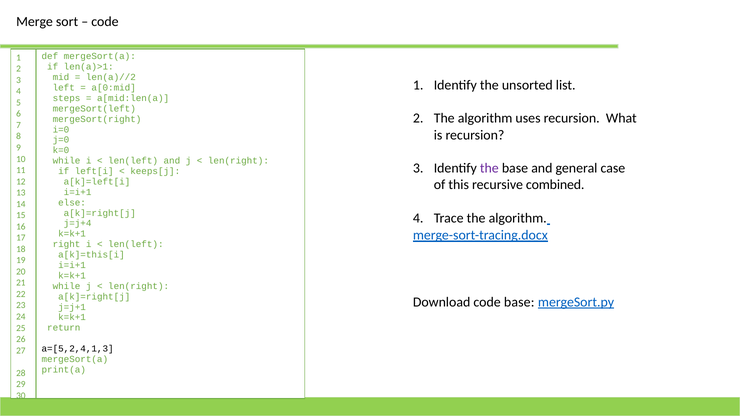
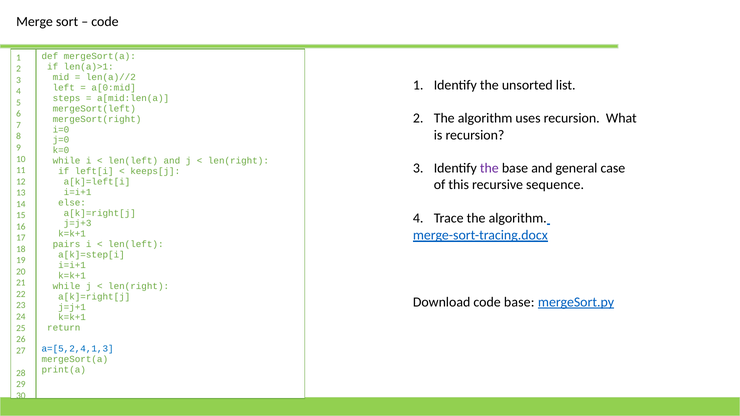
combined: combined -> sequence (555, 185)
j=j+4: j=j+4 -> j=j+3 (78, 224)
right: right -> pairs (67, 244)
a[k]=this[i: a[k]=this[i -> a[k]=step[i (91, 255)
a=[5,2,4,1,3 colour: black -> blue (78, 349)
